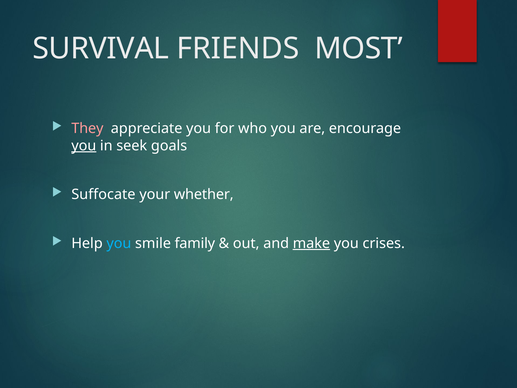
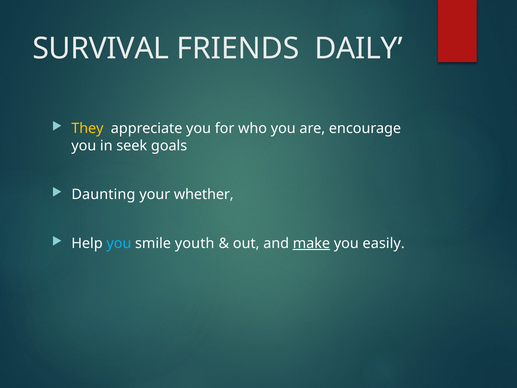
MOST: MOST -> DAILY (359, 48)
They colour: pink -> yellow (87, 128)
you underline: present -> none (84, 146)
Suffocate: Suffocate -> Daunting (103, 194)
family: family -> youth (195, 243)
crises: crises -> easily (384, 243)
